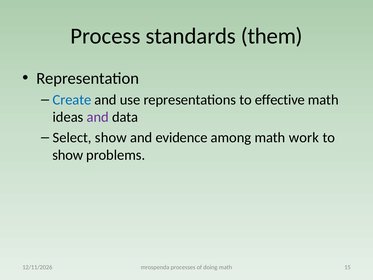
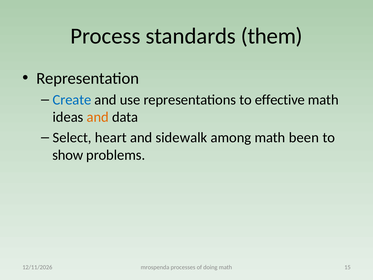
and colour: purple -> orange (98, 117)
Select show: show -> heart (111, 137)
evidence: evidence -> sidewalk (181, 137)
work: work -> been (304, 137)
